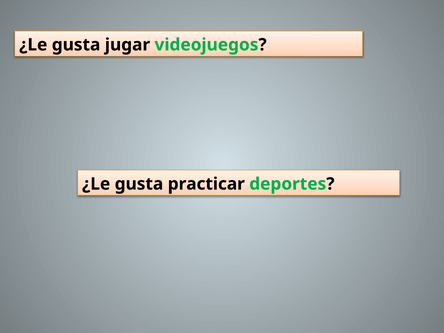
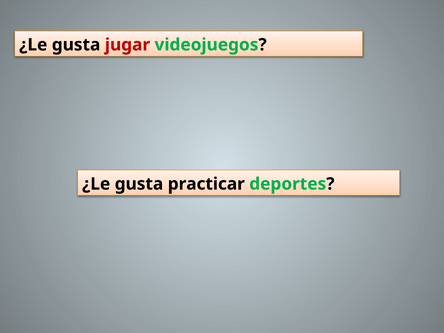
jugar colour: black -> red (127, 45)
